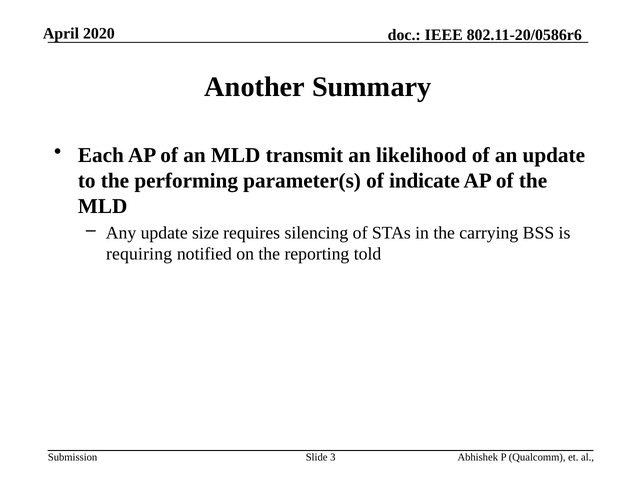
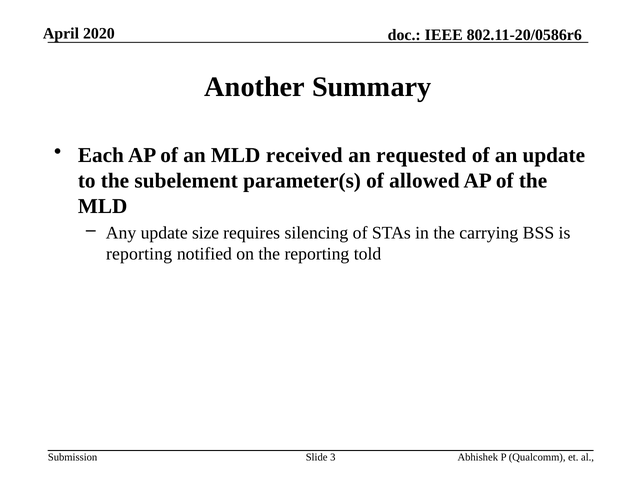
transmit: transmit -> received (304, 155)
likelihood: likelihood -> requested (421, 155)
performing: performing -> subelement (186, 181)
indicate: indicate -> allowed (424, 181)
requiring: requiring -> reporting (139, 254)
